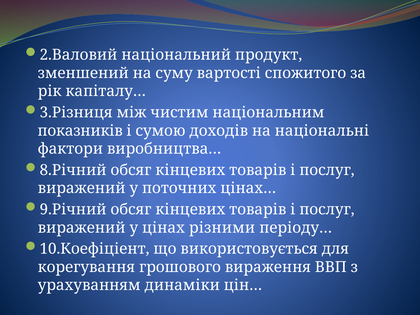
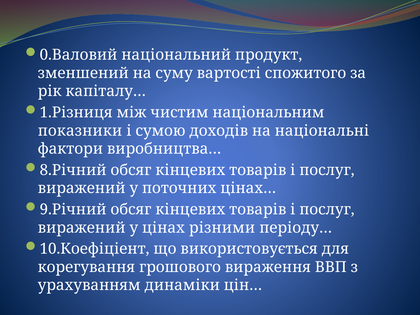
2.Валовий: 2.Валовий -> 0.Валовий (78, 55)
3.Різниця: 3.Різниця -> 1.Різниця (76, 113)
показників: показників -> показники (80, 131)
